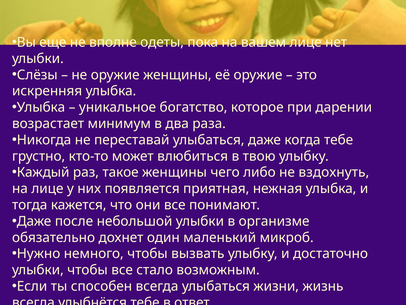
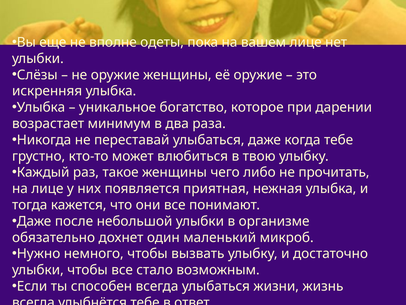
вздохнуть: вздохнуть -> прочитать (334, 172)
